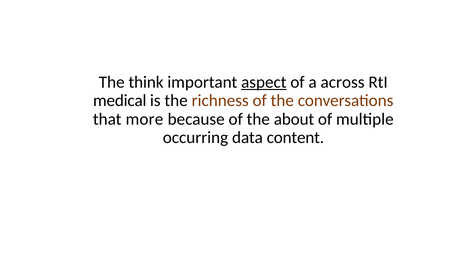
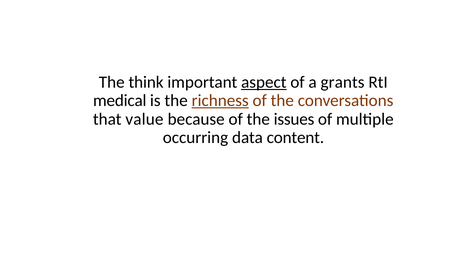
across: across -> grants (343, 82)
richness underline: none -> present (220, 101)
more: more -> value (144, 119)
about: about -> issues (294, 119)
